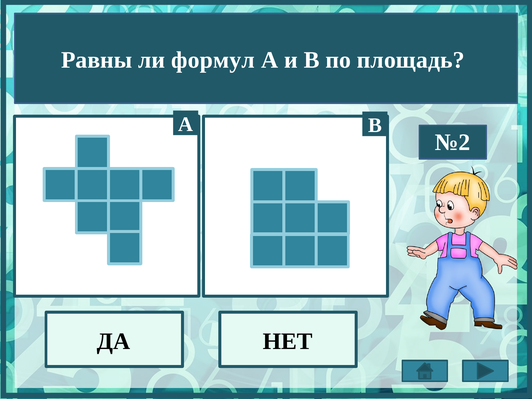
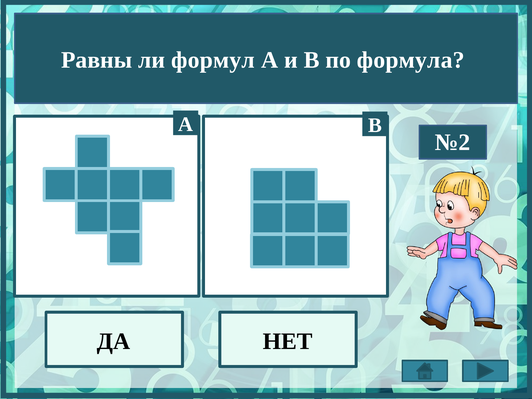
площадь: площадь -> формула (411, 60)
